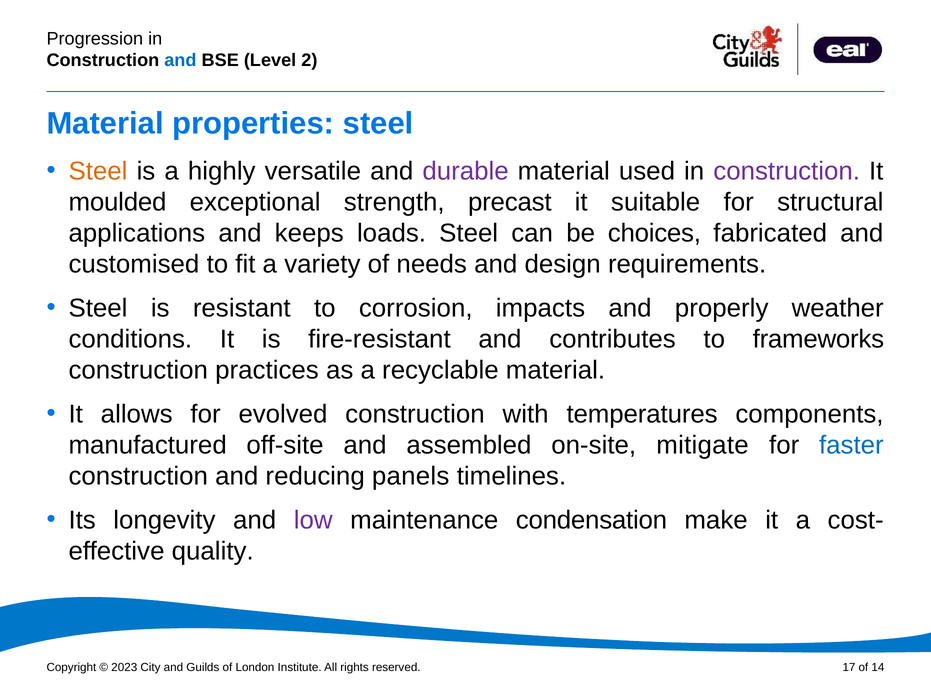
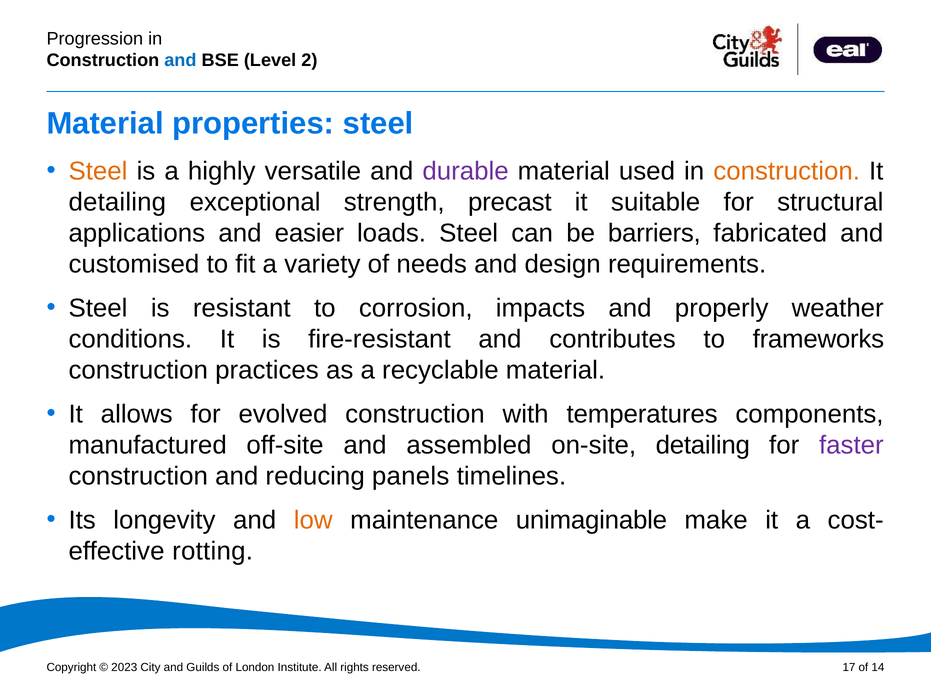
construction colour: purple -> orange (787, 171)
moulded: moulded -> detailing (117, 202)
keeps: keeps -> easier (309, 233)
choices: choices -> barriers (654, 233)
on-site mitigate: mitigate -> detailing (703, 445)
faster colour: blue -> purple (851, 445)
low colour: purple -> orange (313, 520)
condensation: condensation -> unimaginable (591, 520)
quality: quality -> rotting (213, 551)
